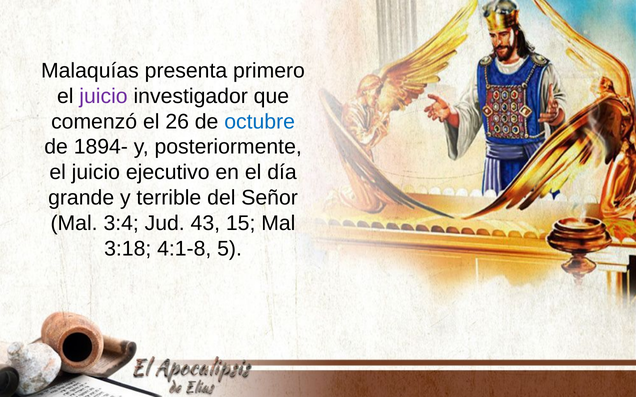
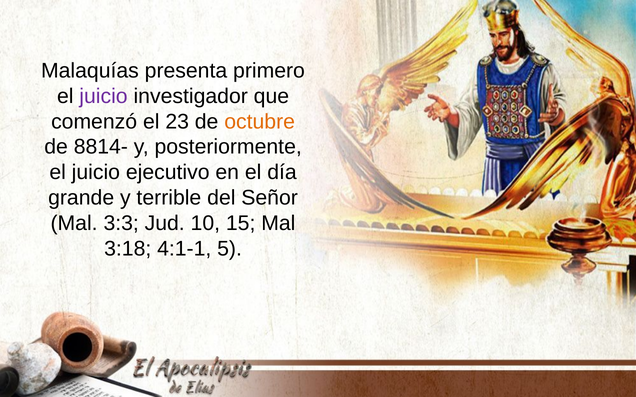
26: 26 -> 23 (177, 122)
octubre colour: blue -> orange (260, 122)
1894-: 1894- -> 8814- (101, 147)
3:4: 3:4 -> 3:3 (121, 223)
43: 43 -> 10 (205, 223)
4:1-8: 4:1-8 -> 4:1-1 (184, 249)
